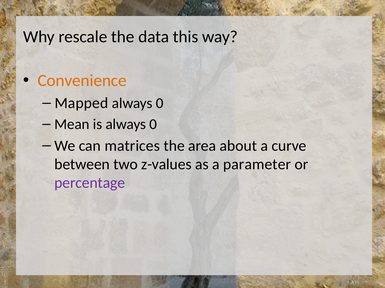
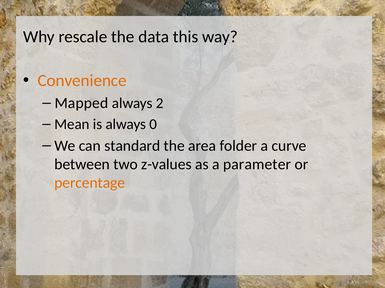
0: 0 -> 2 (160, 104)
matrices: matrices -> standard (132, 146)
about: about -> folder (238, 146)
percentage colour: purple -> orange (90, 183)
